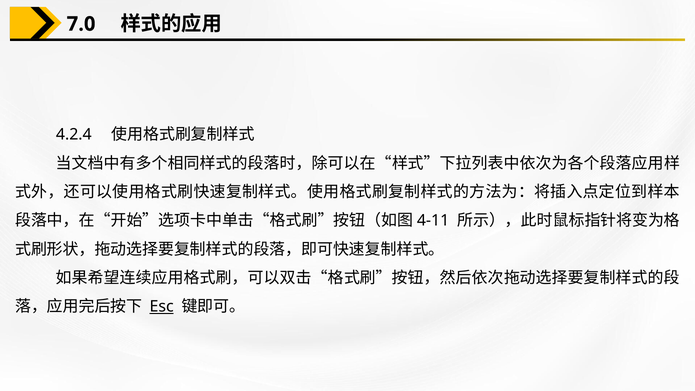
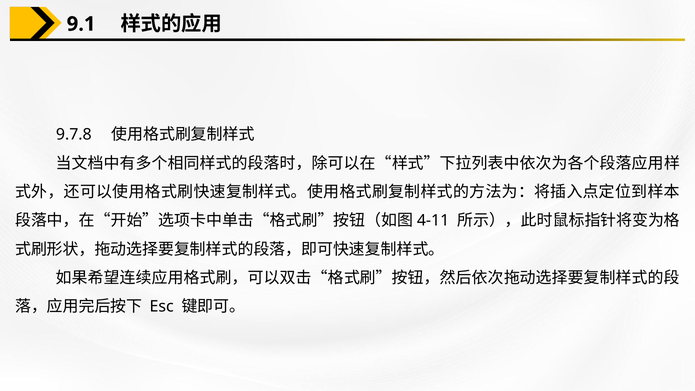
7.0: 7.0 -> 9.1 (81, 24)
4.2.4: 4.2.4 -> 9.7.8 (74, 135)
Esc underline: present -> none (162, 307)
